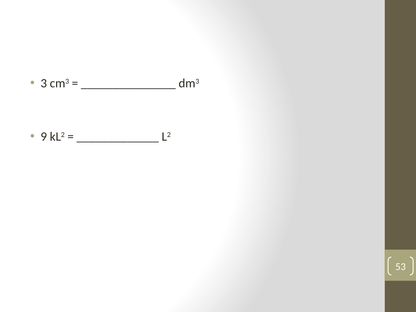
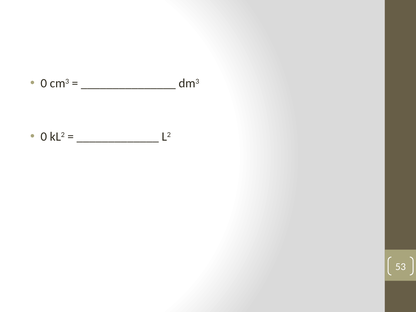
3: 3 -> 0 (44, 83)
9: 9 -> 0 (44, 137)
